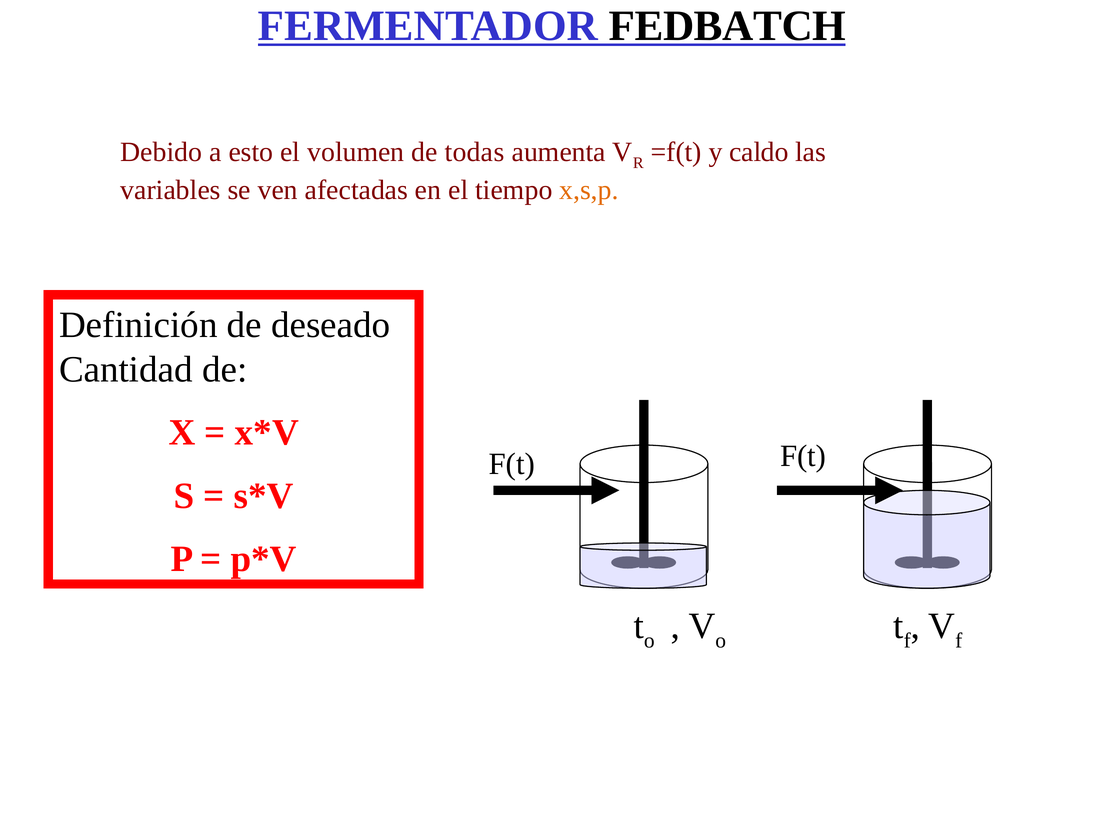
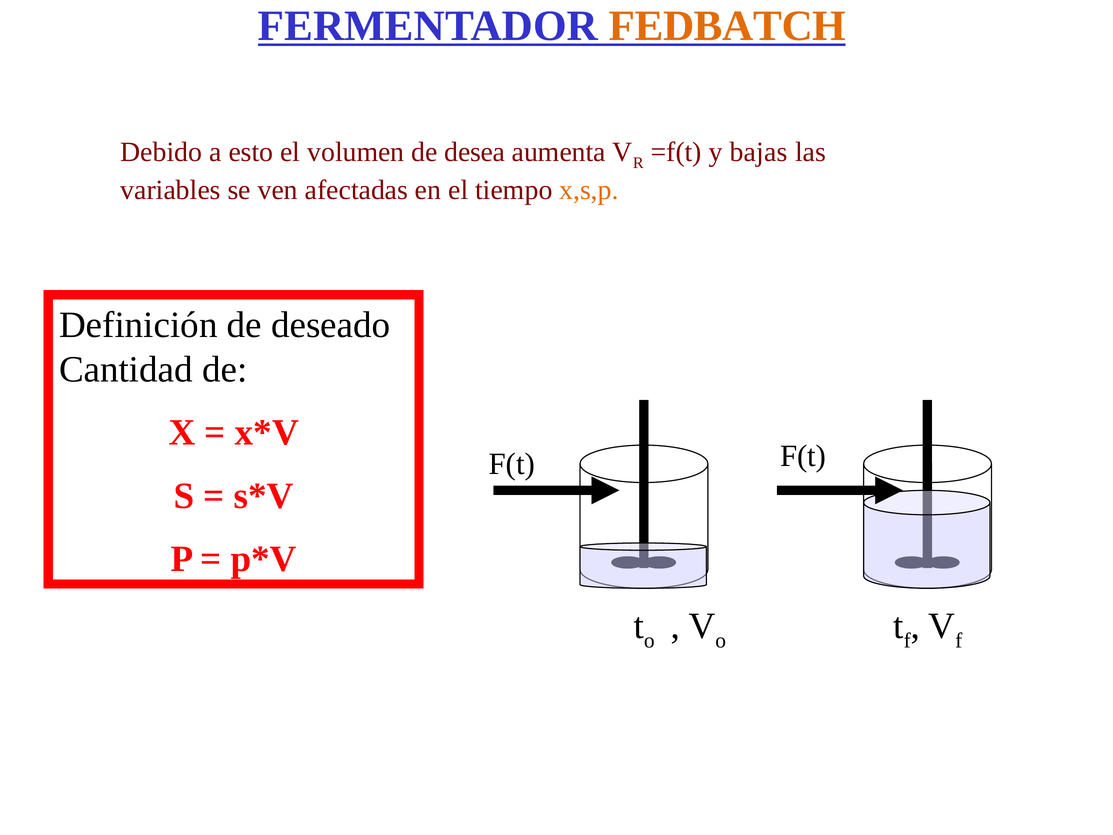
FEDBATCH colour: black -> orange (727, 26)
todas: todas -> desea (475, 152)
caldo: caldo -> bajas (759, 152)
